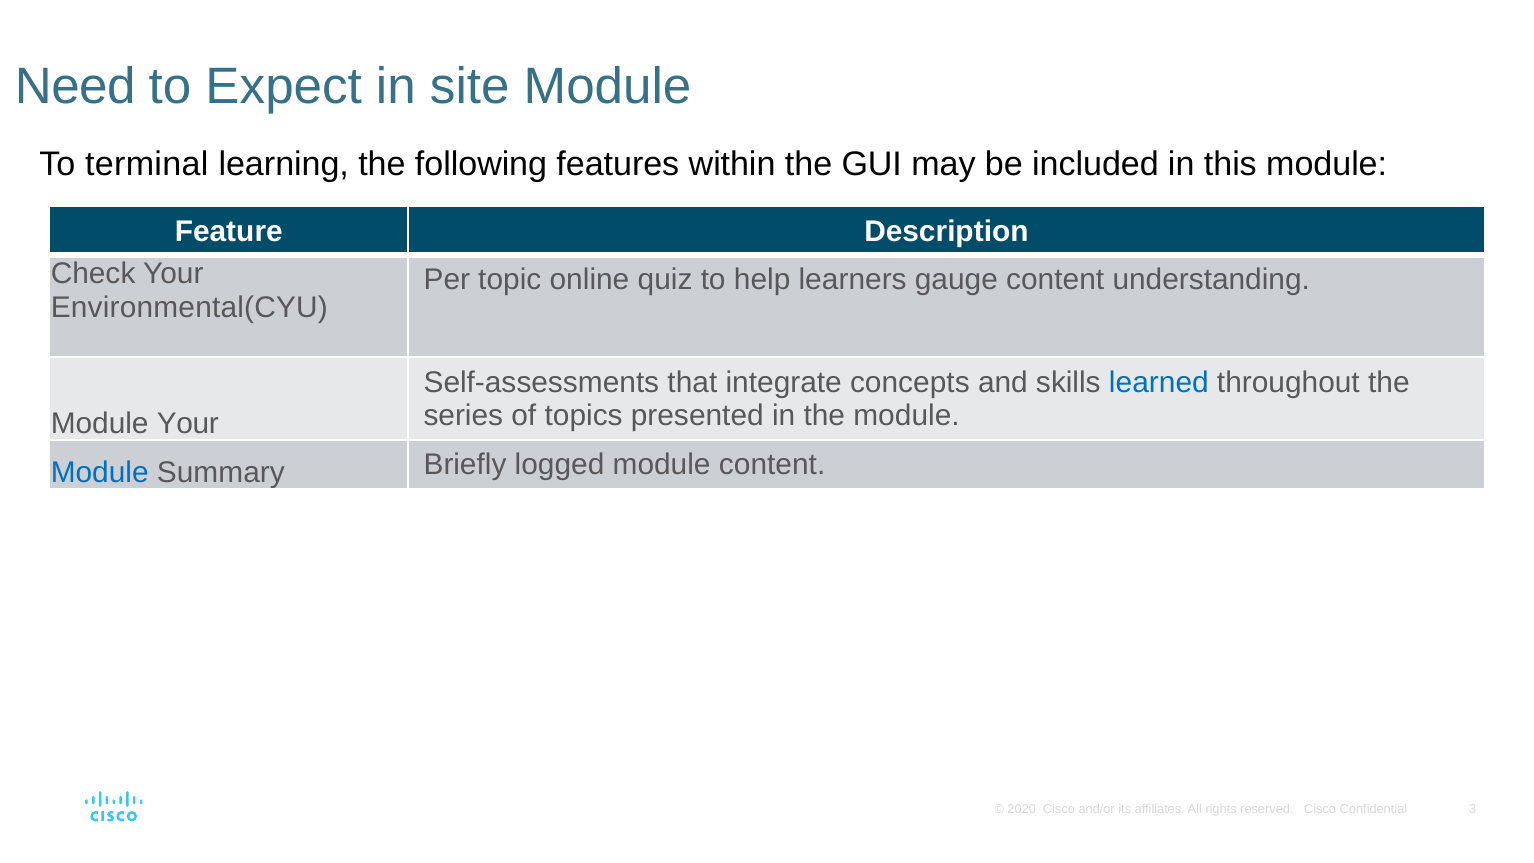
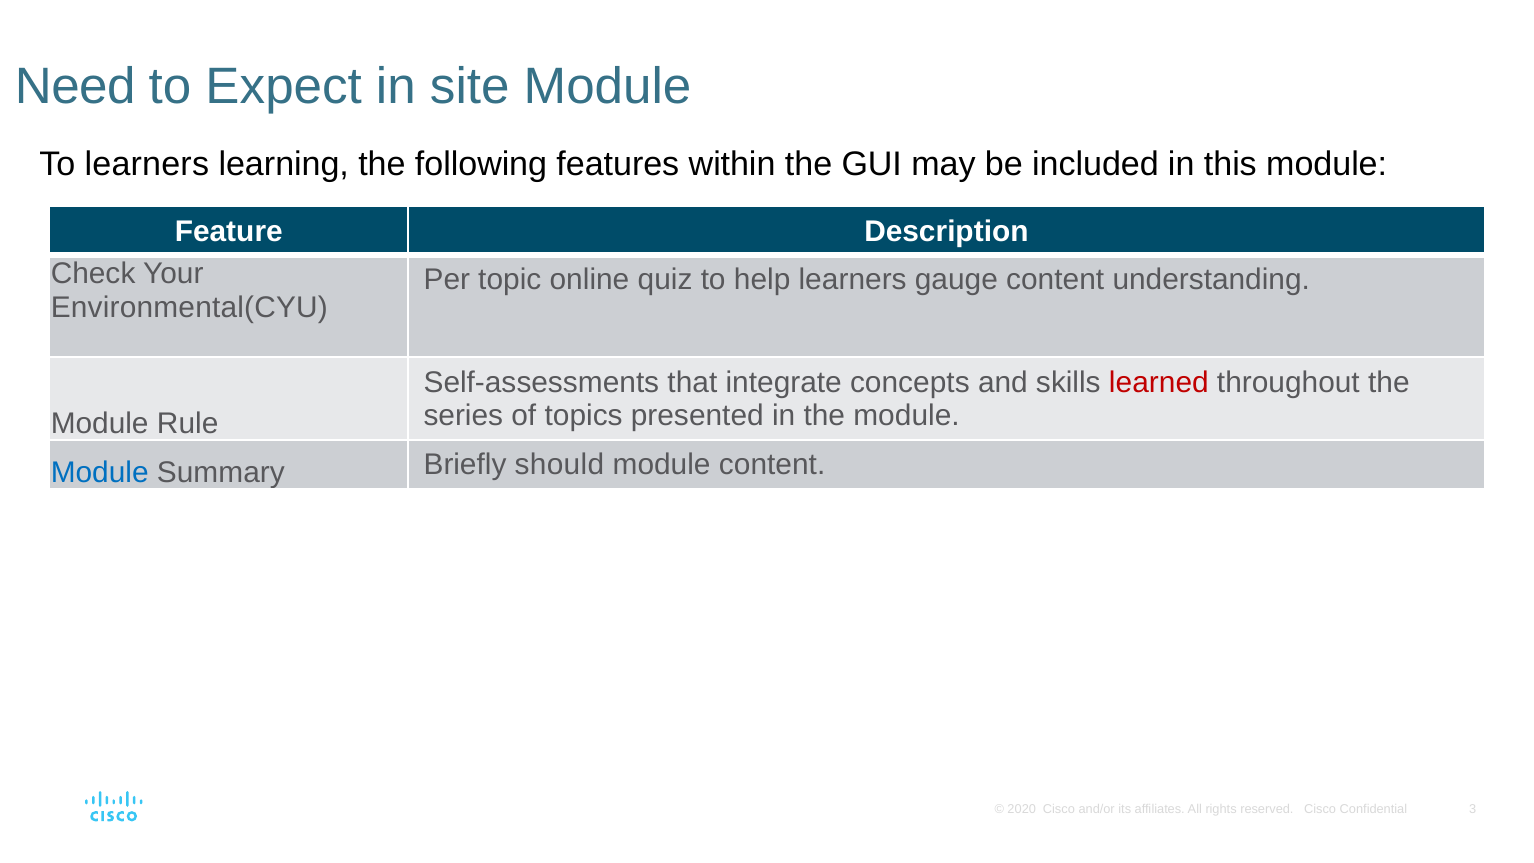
To terminal: terminal -> learners (147, 165)
learned colour: blue -> red (1159, 382)
Module Your: Your -> Rule (188, 424)
logged: logged -> should (559, 465)
